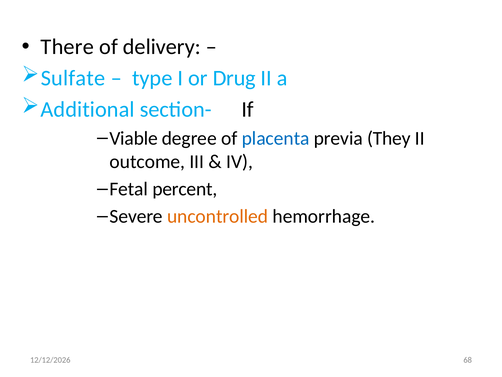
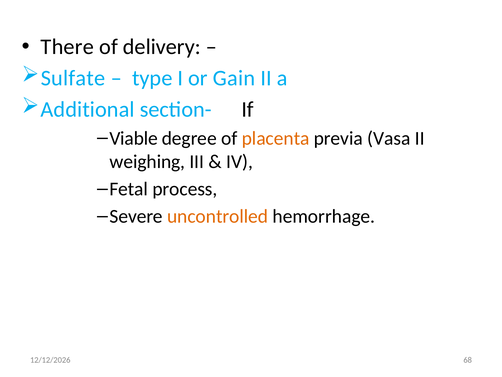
Drug: Drug -> Gain (234, 78)
placenta colour: blue -> orange (276, 138)
They: They -> Vasa (389, 138)
outcome: outcome -> weighing (147, 162)
percent: percent -> process (185, 189)
